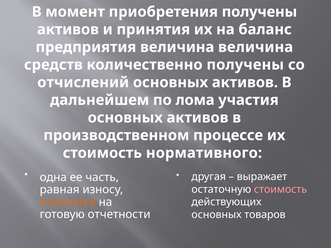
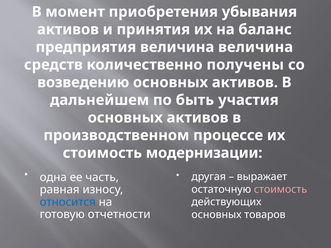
приобретения получены: получены -> убывания (259, 12)
отчислений: отчислений -> возведению (83, 82)
лома: лома -> быть (195, 100)
нормативного: нормативного -> модернизации (204, 153)
относится colour: orange -> blue (68, 202)
